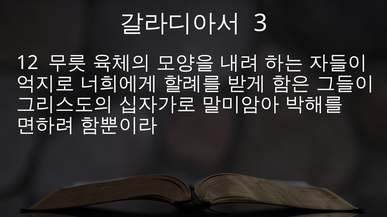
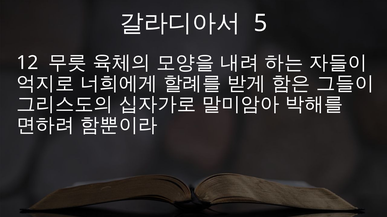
3: 3 -> 5 (260, 23)
